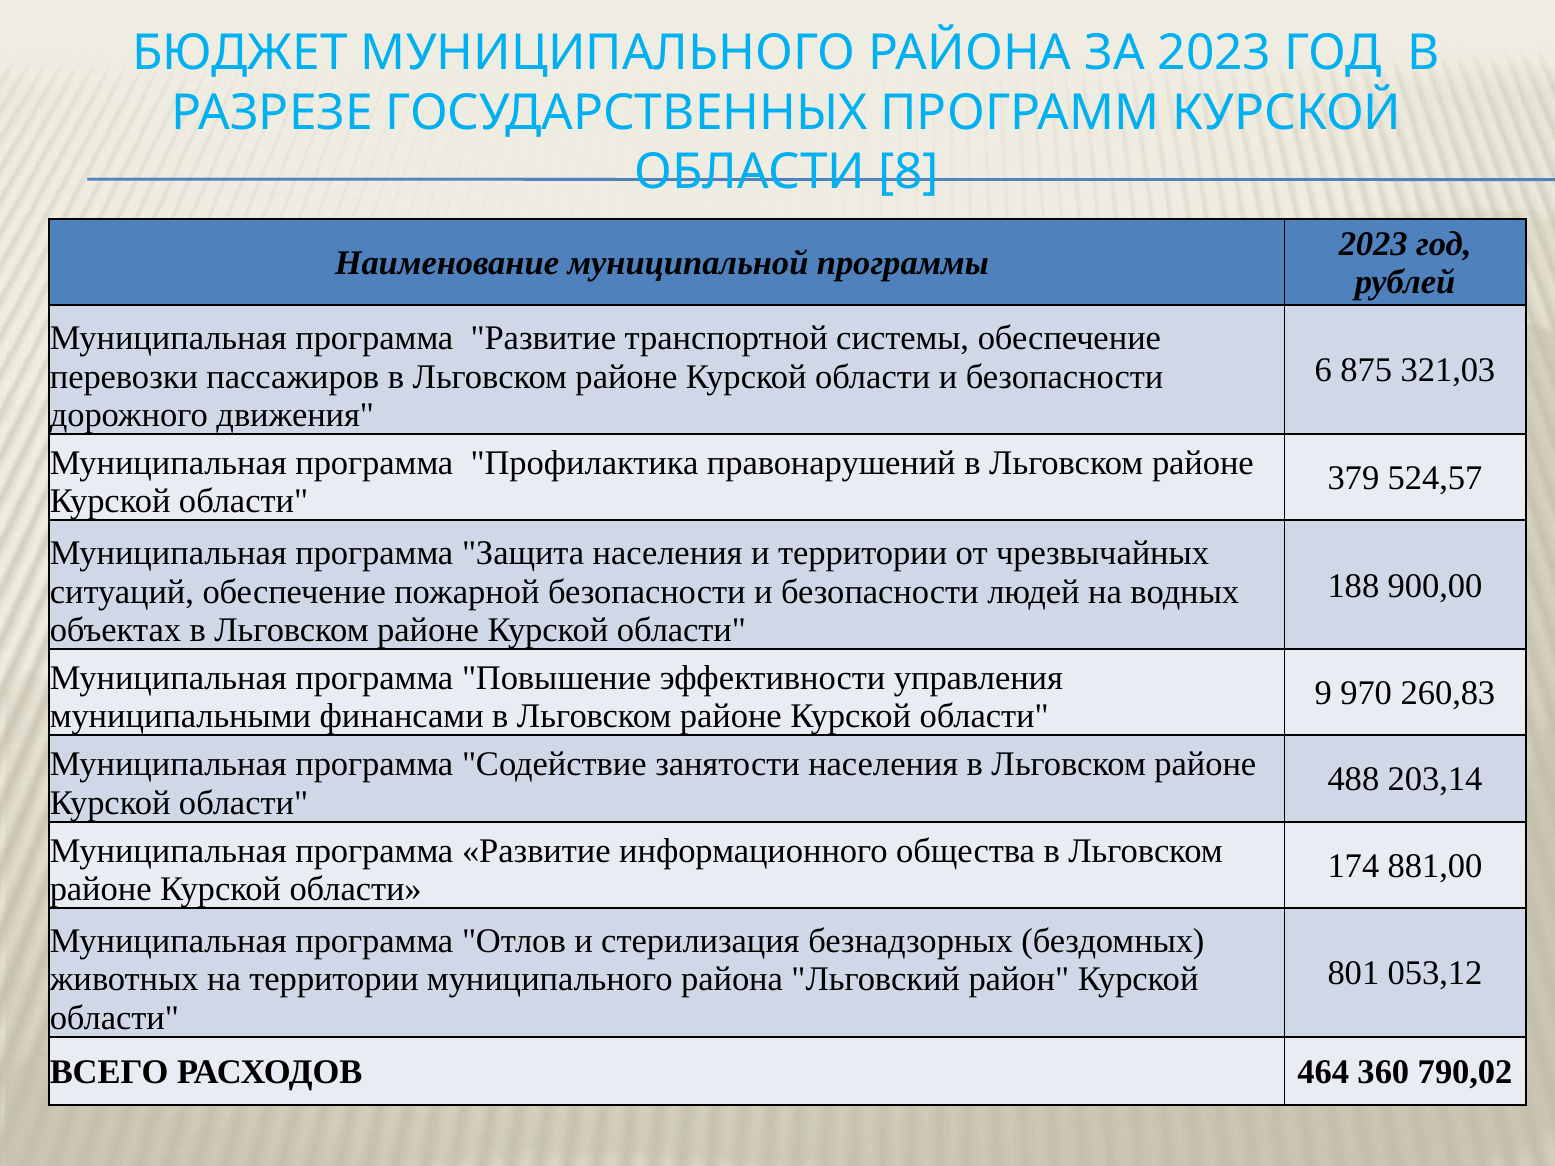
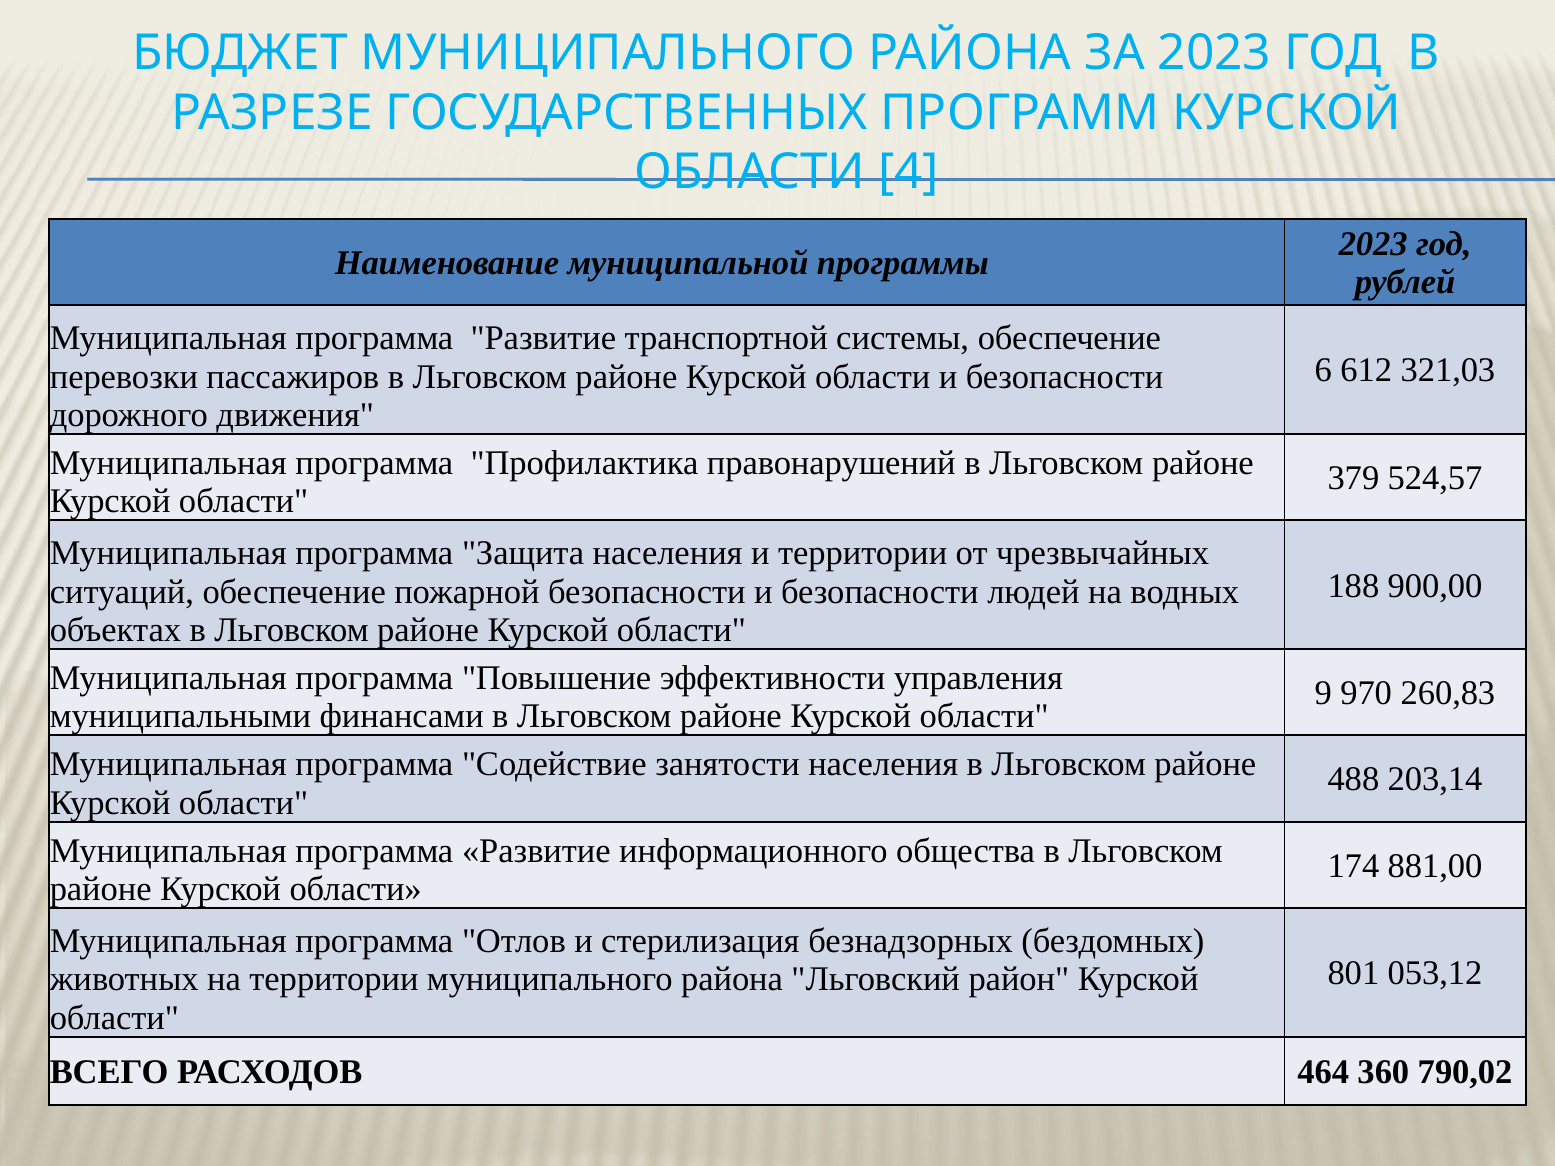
8: 8 -> 4 (909, 172)
875: 875 -> 612 (1366, 371)
